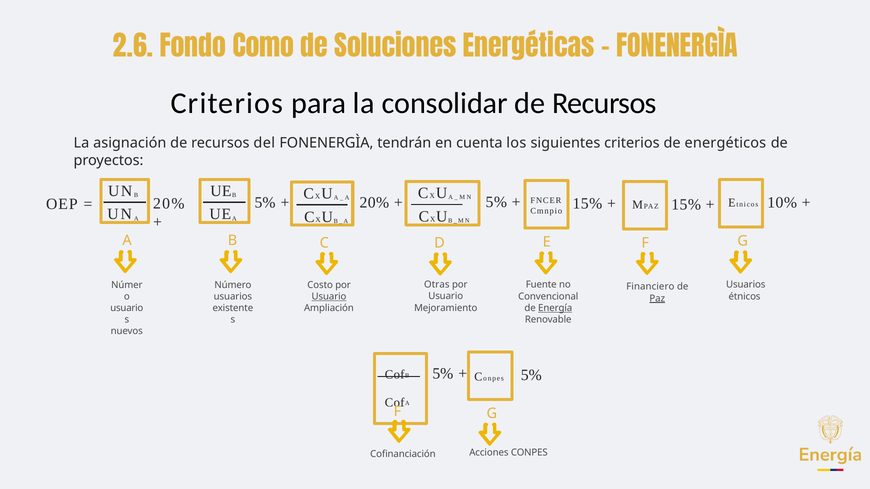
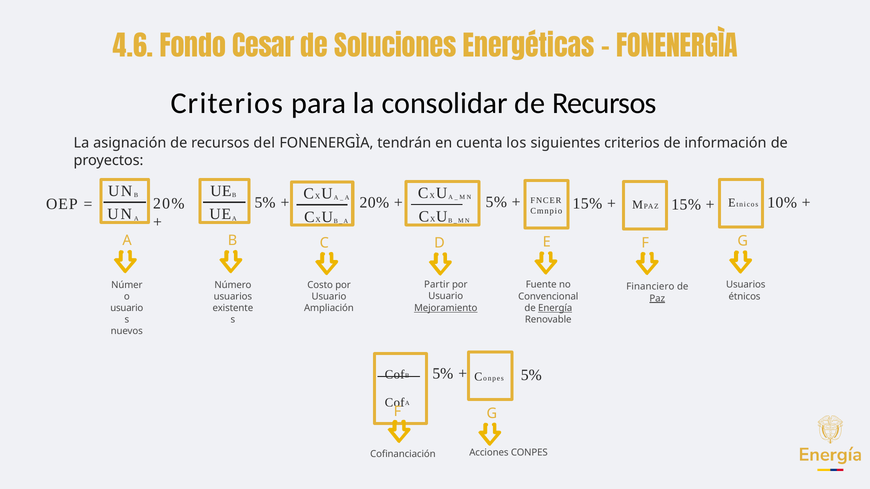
2.6: 2.6 -> 4.6 (133, 47)
Como: Como -> Cesar (263, 47)
energéticos: energéticos -> información (725, 143)
Otras: Otras -> Partir (437, 285)
Usuario underline: present -> none (329, 297)
Mejoramiento underline: none -> present (446, 308)
